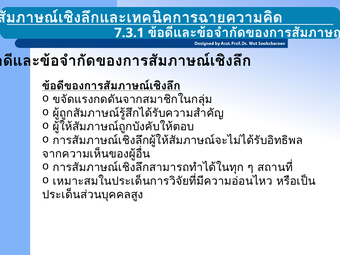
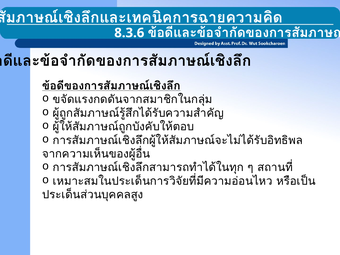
7.3.1: 7.3.1 -> 8.3.6 (129, 33)
